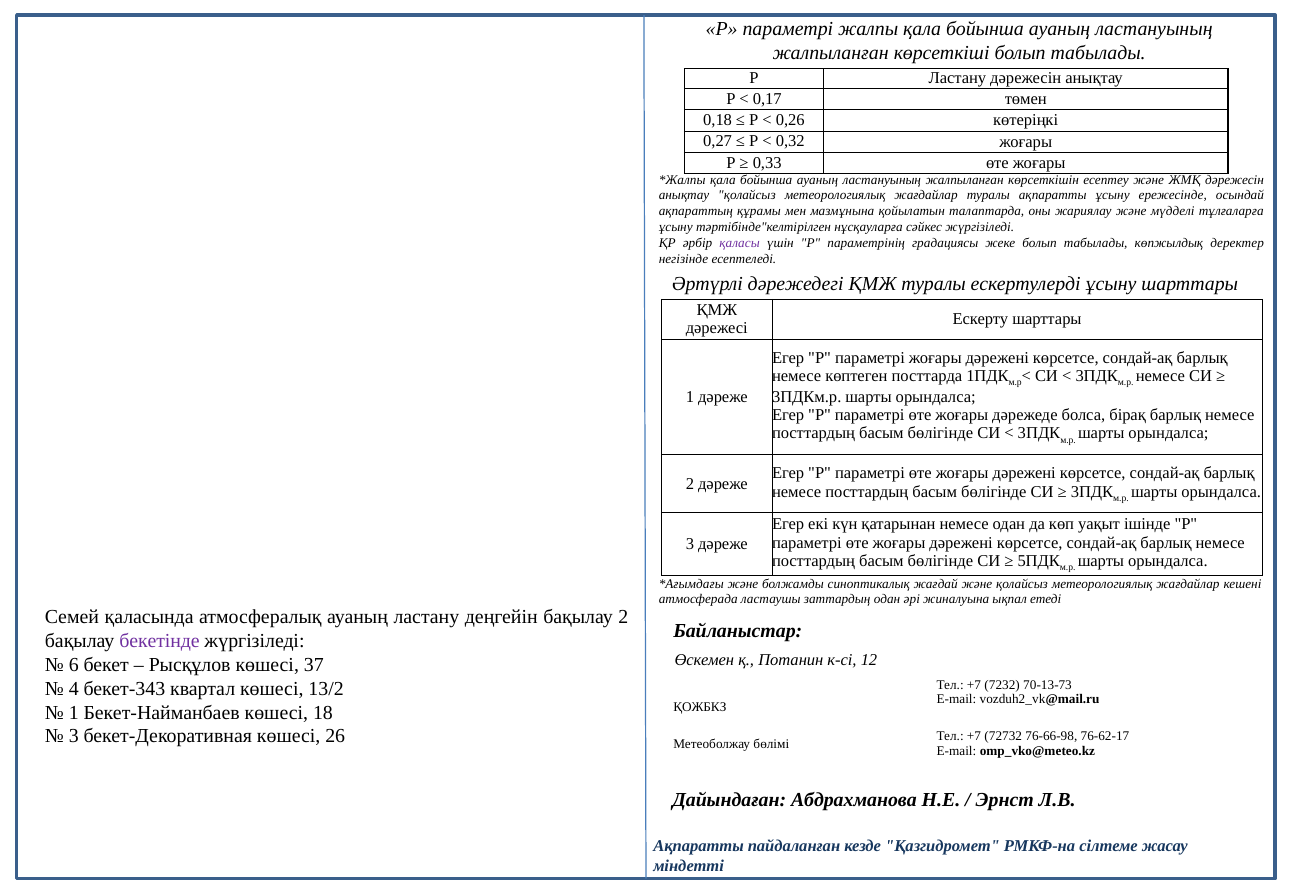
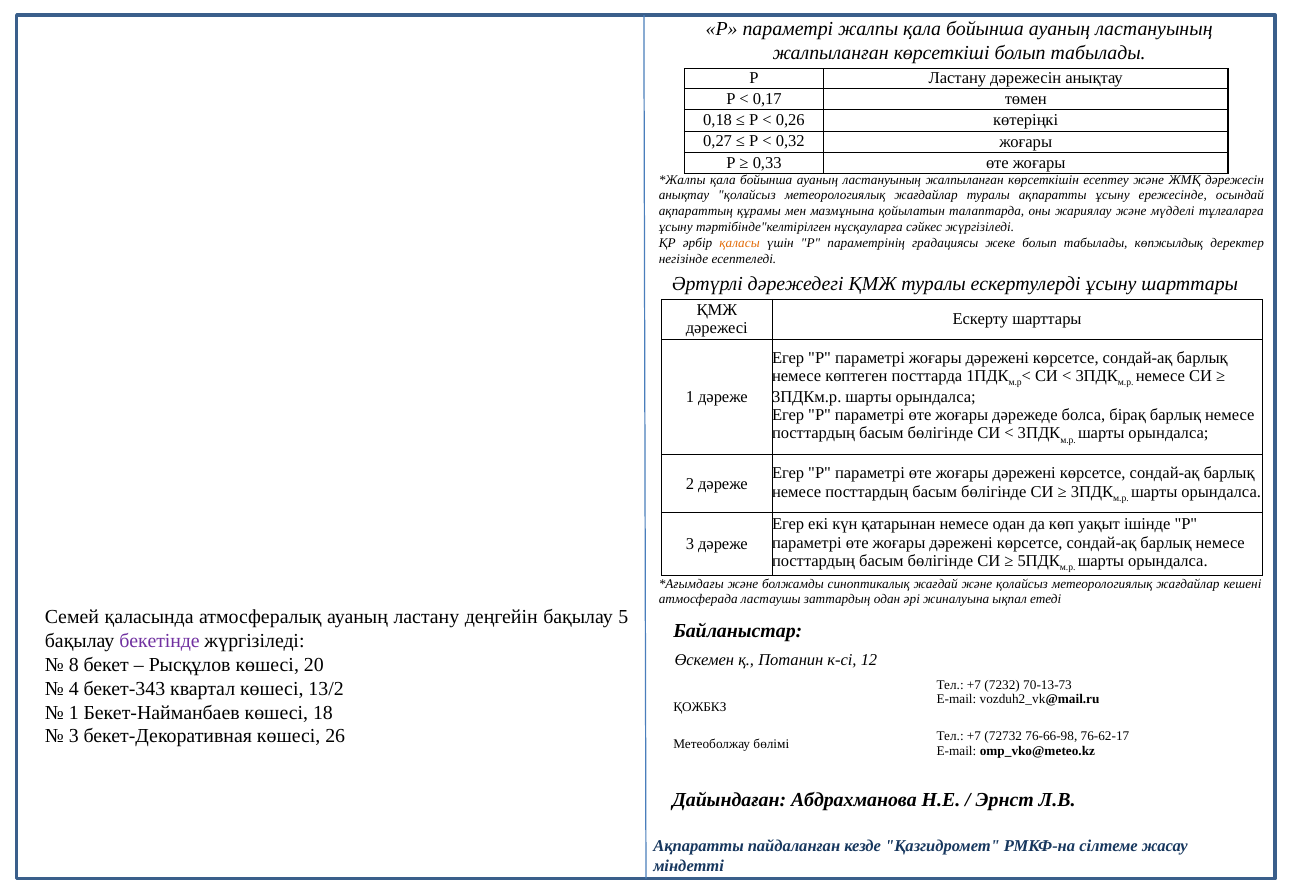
қаласы colour: purple -> orange (740, 243)
бақылау 2: 2 -> 5 (623, 617)
6: 6 -> 8 (74, 665)
37: 37 -> 20 (314, 665)
